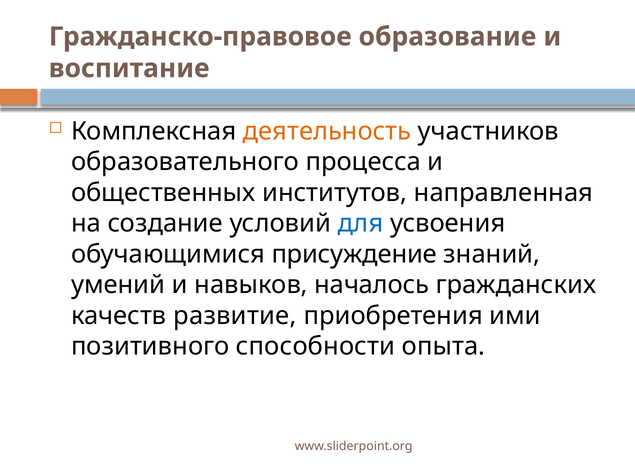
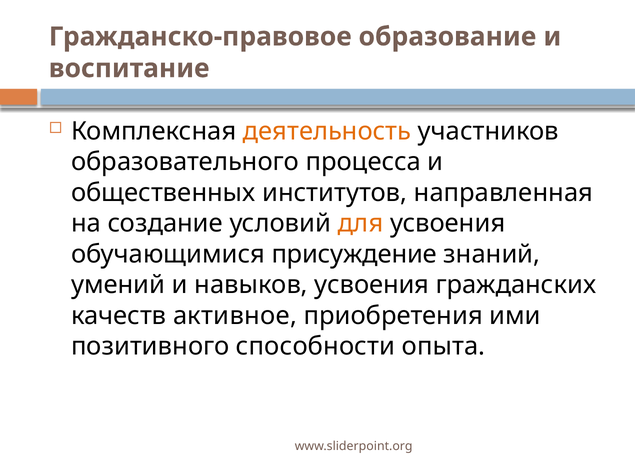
для colour: blue -> orange (361, 224)
навыков началось: началось -> усвоения (372, 285)
развитие: развитие -> активное (235, 316)
